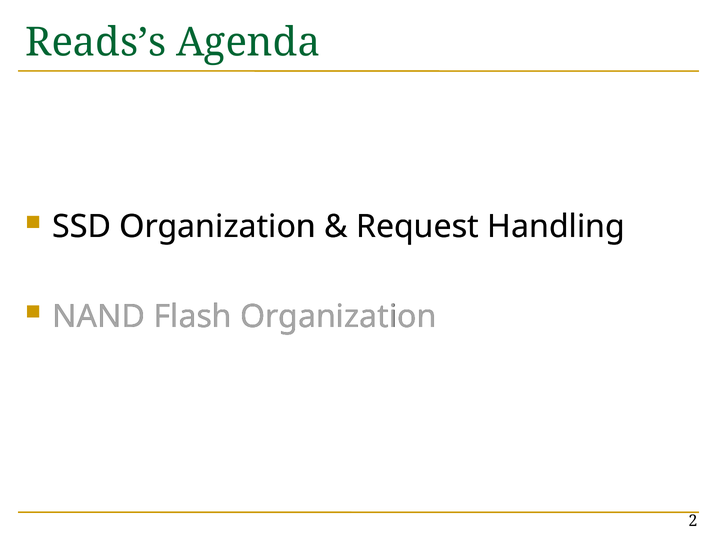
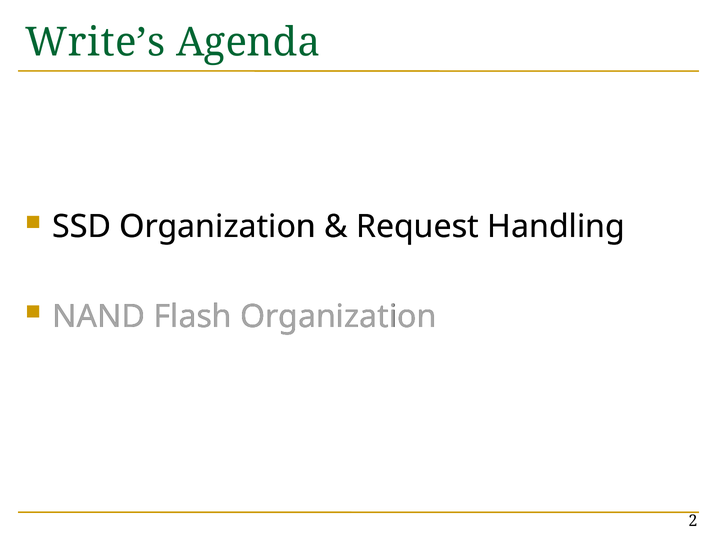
Reads’s: Reads’s -> Write’s (95, 43)
